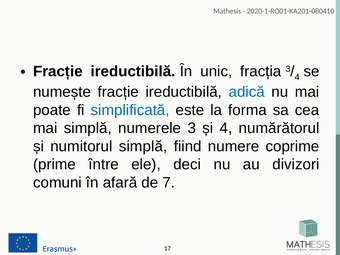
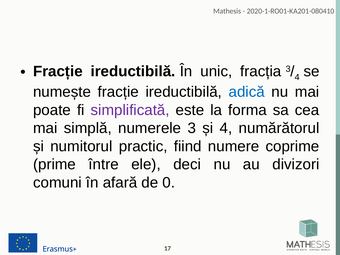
simplificată colour: blue -> purple (130, 110)
numitorul simplă: simplă -> practic (143, 146)
7: 7 -> 0 (169, 183)
